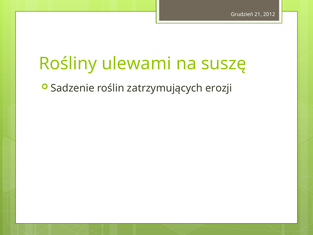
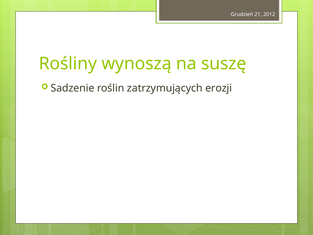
ulewami: ulewami -> wynoszą (137, 64)
